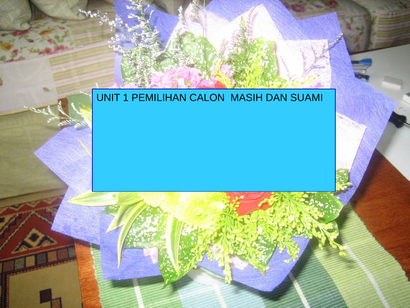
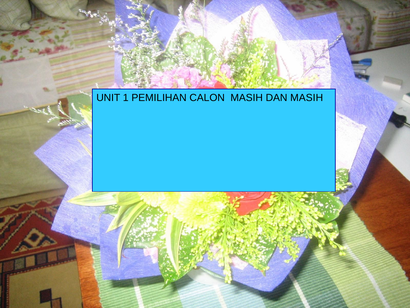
DAN SUAMI: SUAMI -> MASIH (307, 98)
